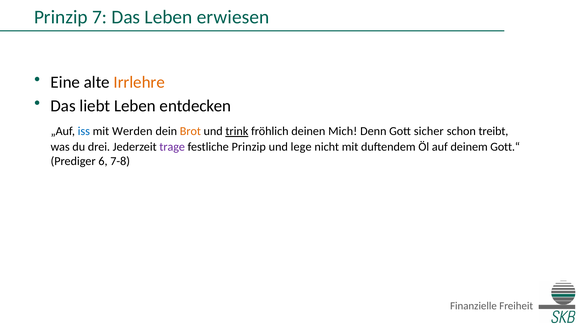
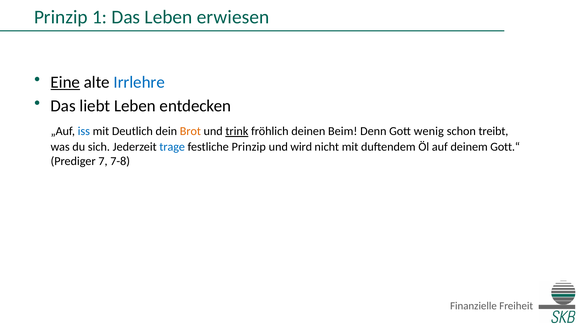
7: 7 -> 1 (100, 17)
Eine underline: none -> present (65, 82)
Irrlehre colour: orange -> blue (139, 82)
Werden: Werden -> Deutlich (132, 131)
Mich: Mich -> Beim (343, 131)
sicher: sicher -> wenig (429, 131)
drei: drei -> sich (99, 147)
trage colour: purple -> blue (172, 147)
lege: lege -> wird (301, 147)
6: 6 -> 7 (103, 161)
